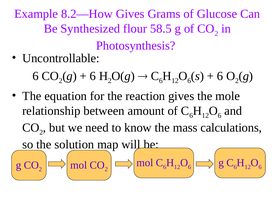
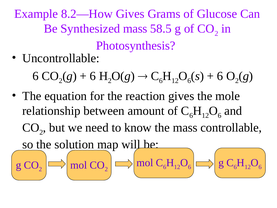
Synthesized flour: flour -> mass (135, 29)
calculations: calculations -> controllable (231, 127)
